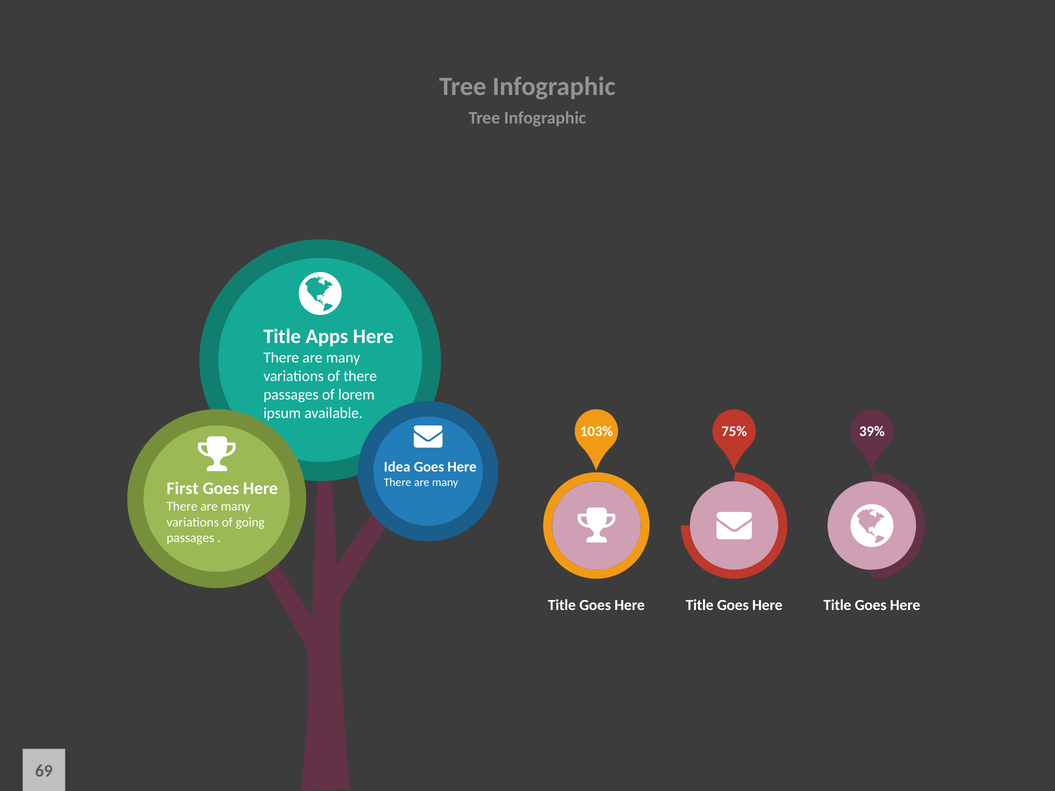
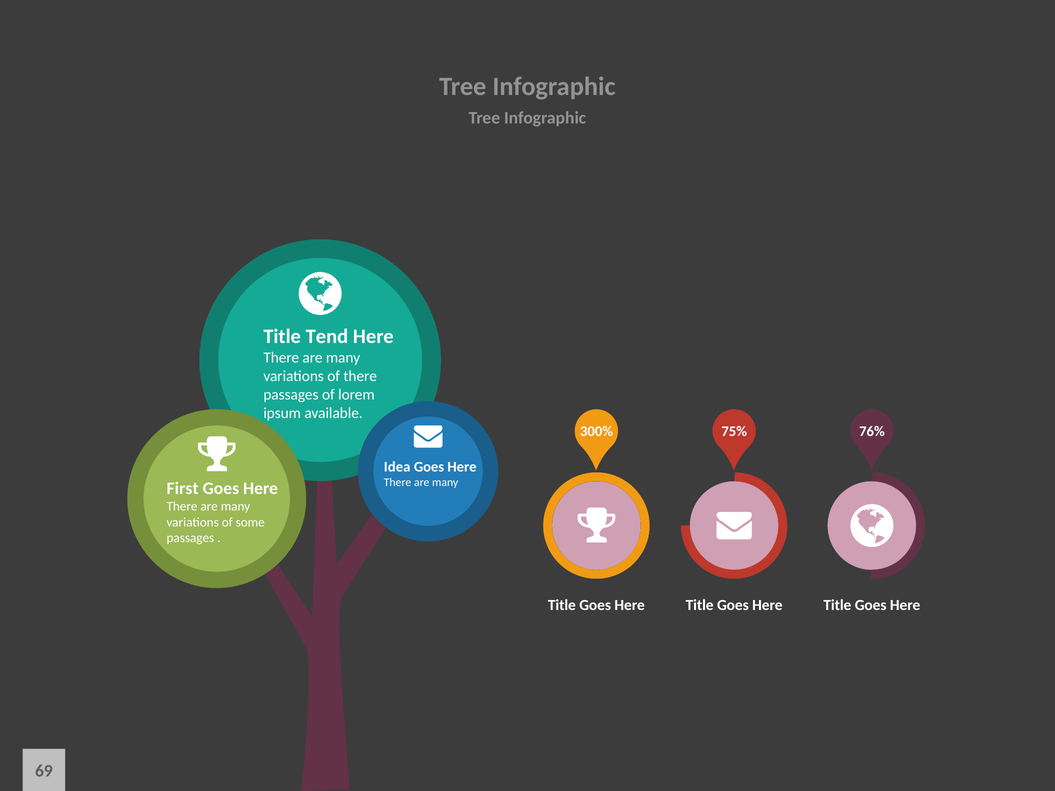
Apps: Apps -> Tend (327, 337)
103%: 103% -> 300% (597, 432)
39%: 39% -> 76% (872, 432)
going: going -> some (250, 522)
